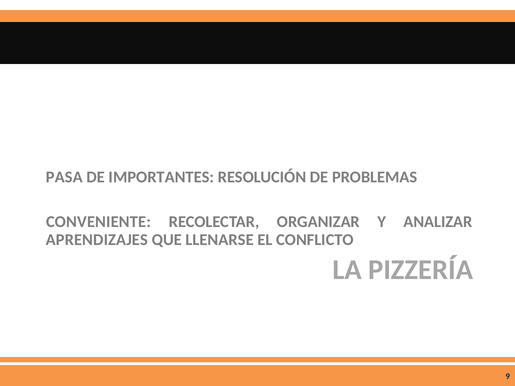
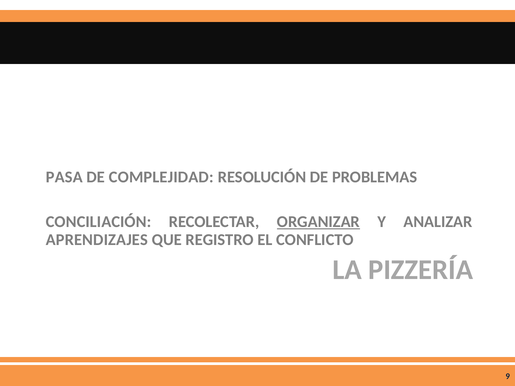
IMPORTANTES: IMPORTANTES -> COMPLEJIDAD (161, 177)
CONVENIENTE: CONVENIENTE -> CONCILIACIÓN (99, 222)
ORGANIZAR underline: none -> present (318, 222)
LLENARSE: LLENARSE -> REGISTRO (220, 240)
